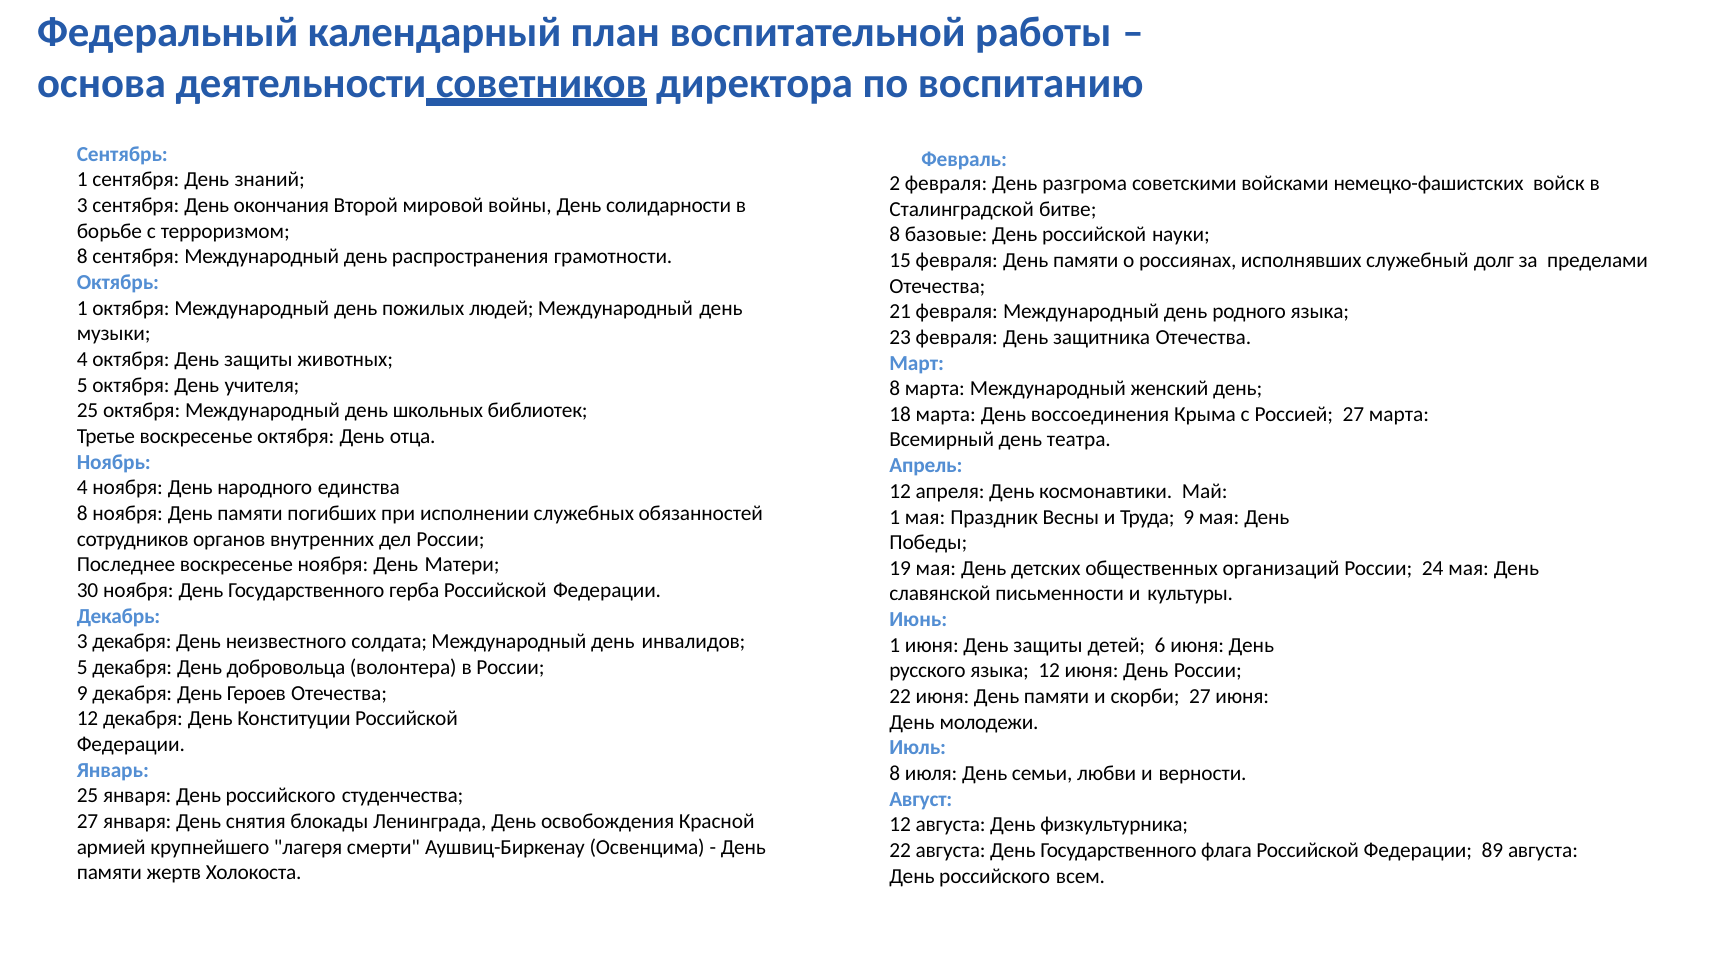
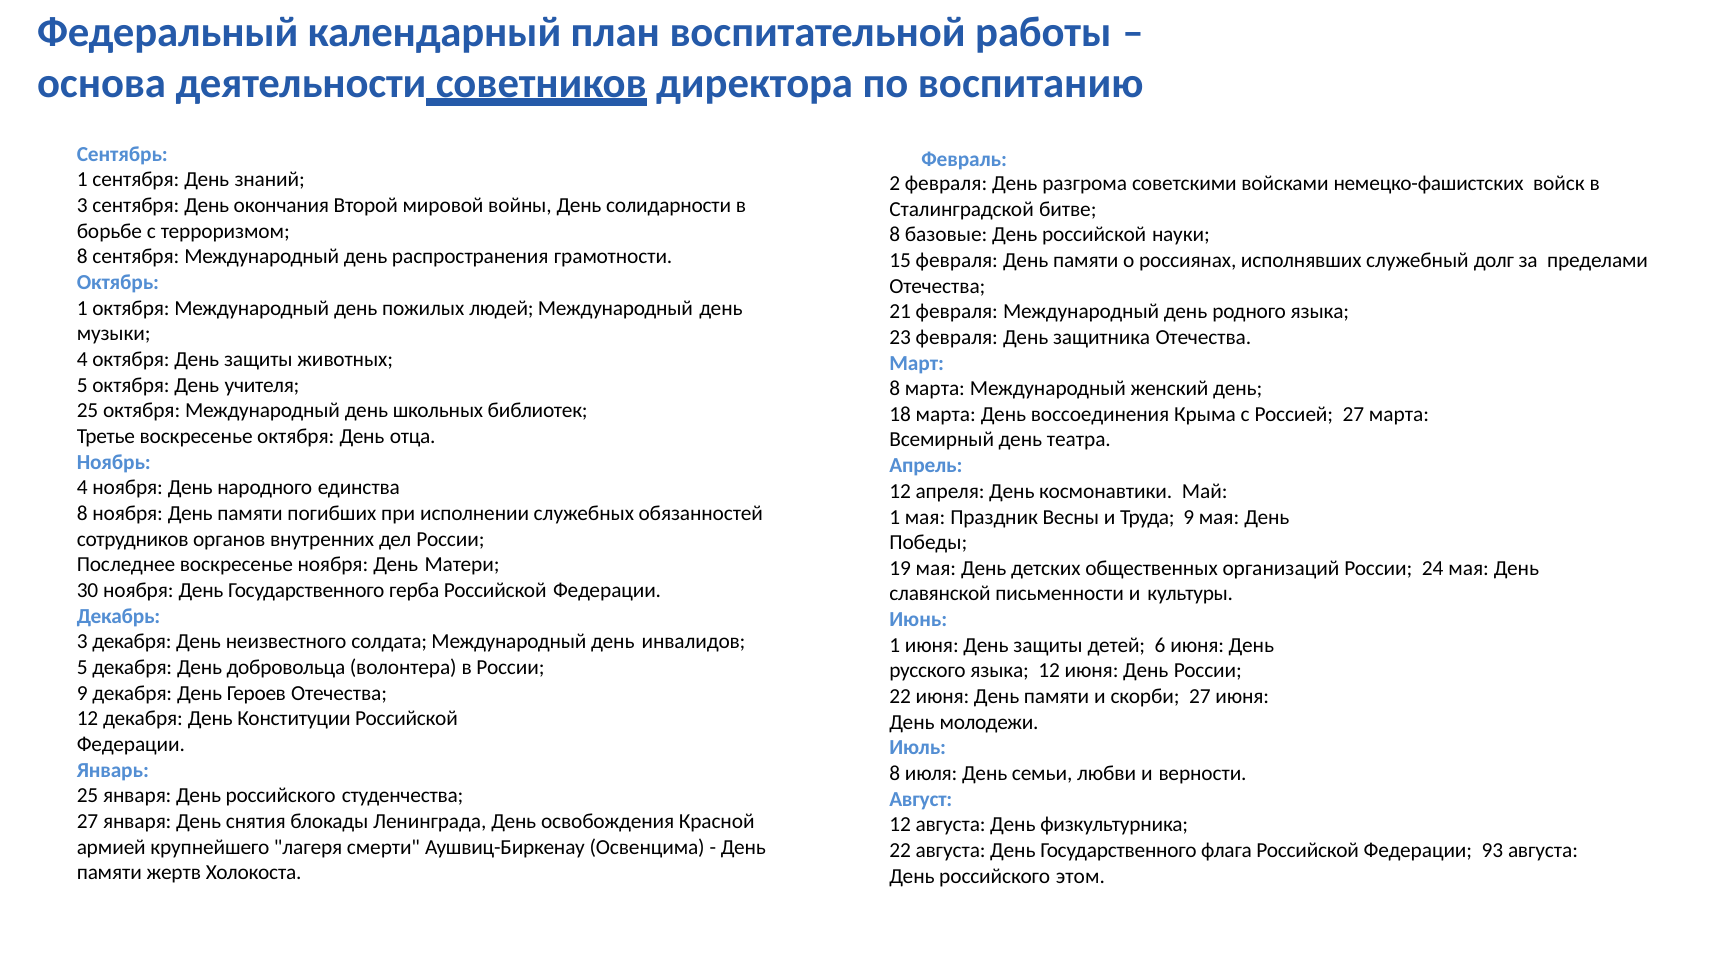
89: 89 -> 93 (1492, 851)
всем: всем -> этом (1080, 877)
